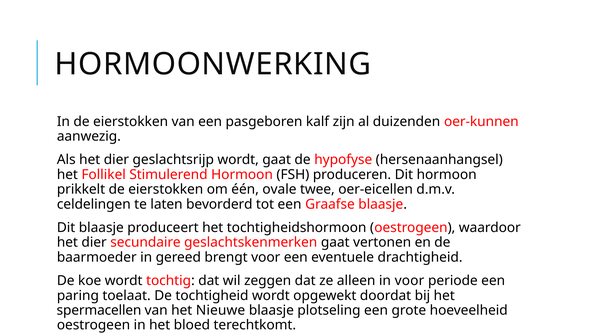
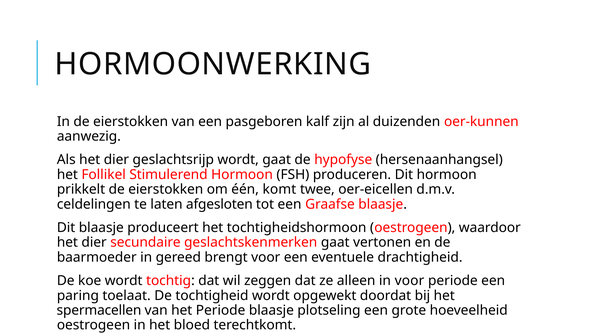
ovale: ovale -> komt (279, 189)
bevorderd: bevorderd -> afgesloten (219, 204)
het Nieuwe: Nieuwe -> Periode (221, 310)
